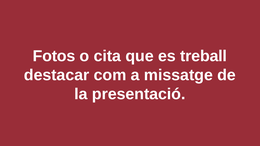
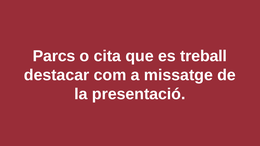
Fotos: Fotos -> Parcs (54, 56)
